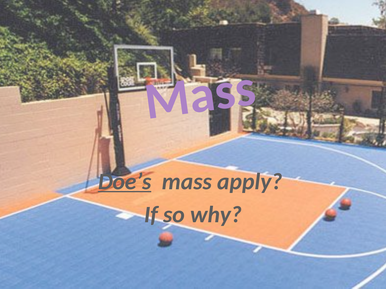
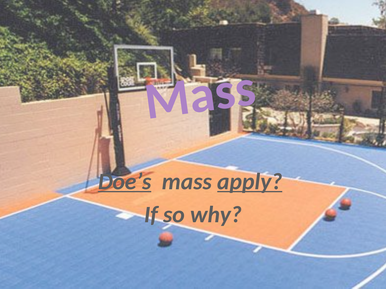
apply underline: none -> present (250, 182)
